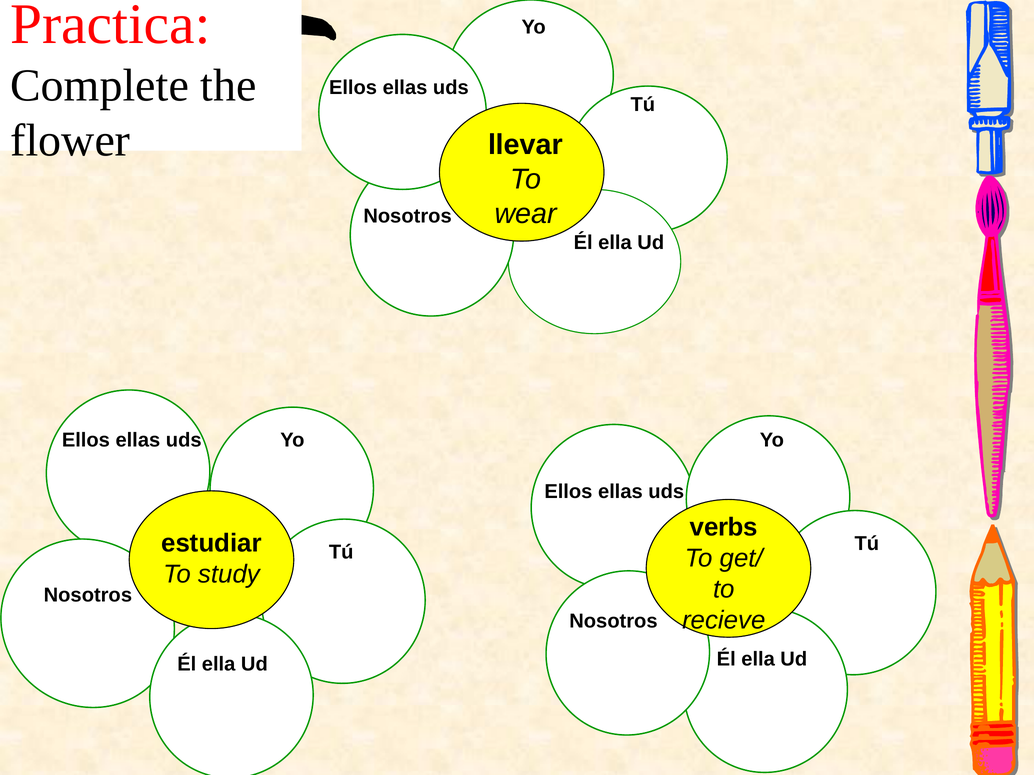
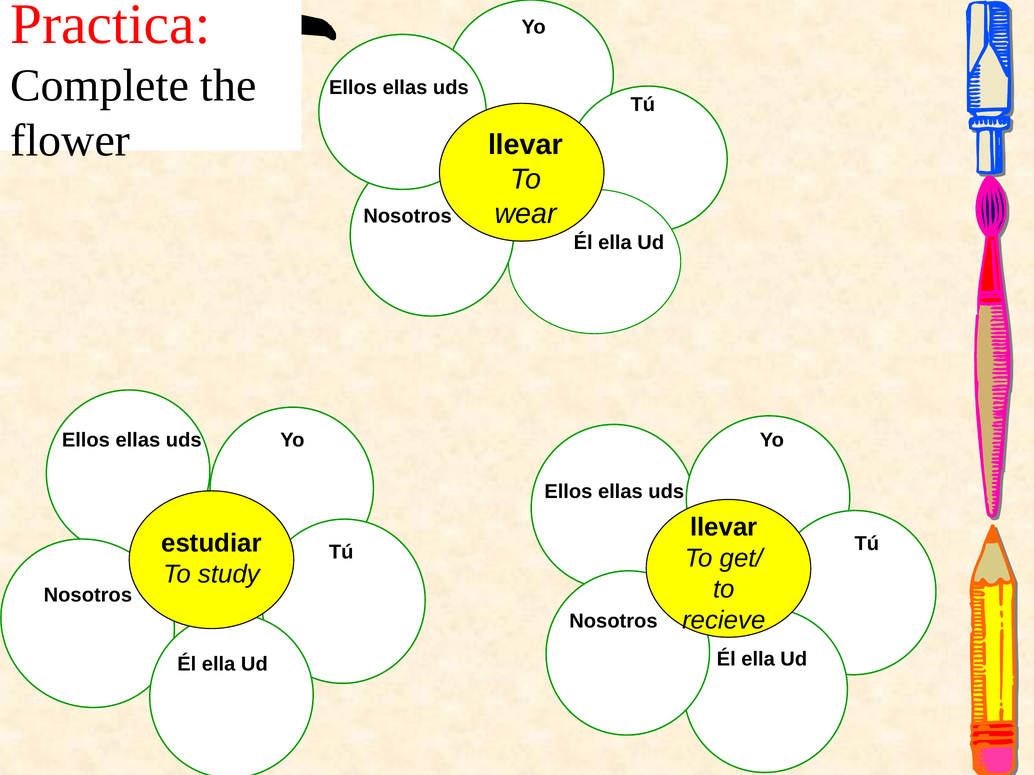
verbs: verbs -> llevar (724, 527)
